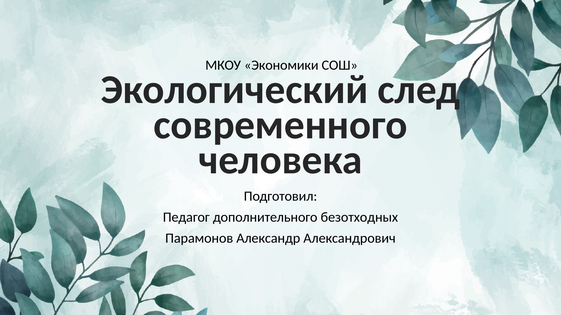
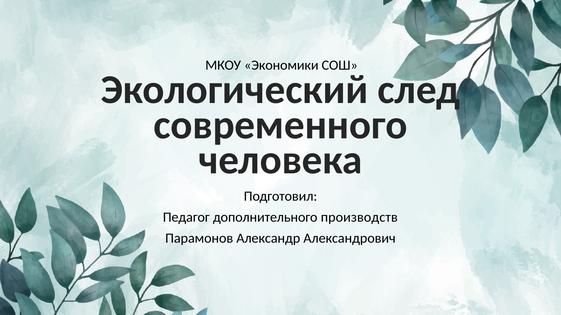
безотходных: безотходных -> производств (359, 218)
